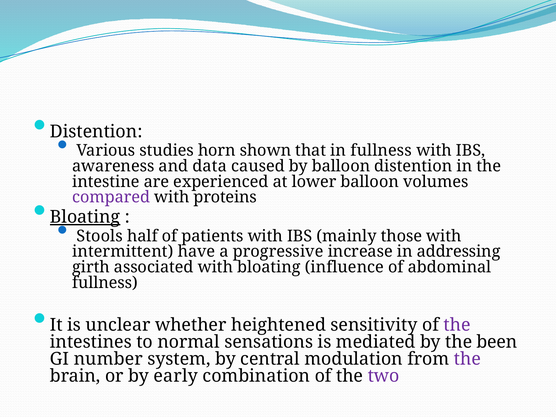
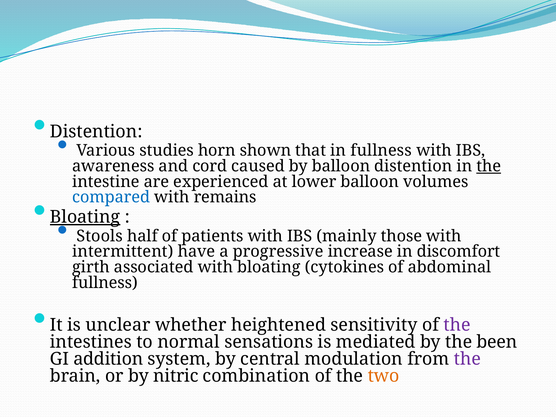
data: data -> cord (210, 166)
the underline: none -> present (489, 166)
compared colour: purple -> blue (111, 197)
proteins: proteins -> remains (225, 197)
addressing: addressing -> discomfort (459, 252)
influence: influence -> cytokines (344, 267)
number: number -> addition (108, 359)
early: early -> nitric (176, 376)
two colour: purple -> orange (384, 376)
